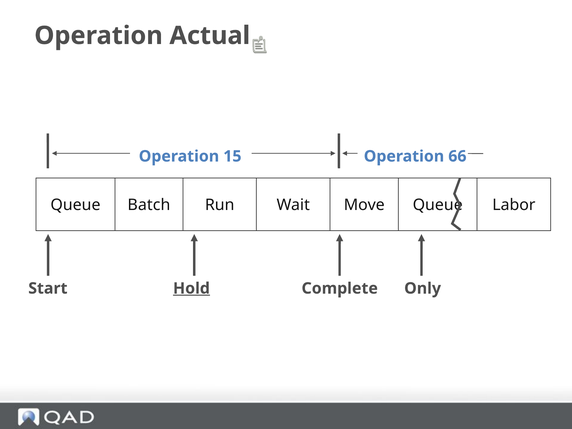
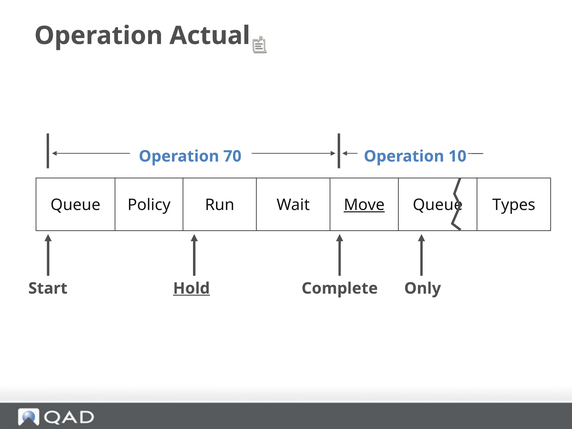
15: 15 -> 70 (232, 156)
66: 66 -> 10 (457, 156)
Batch: Batch -> Policy (149, 205)
Move underline: none -> present (364, 205)
Labor: Labor -> Types (514, 205)
